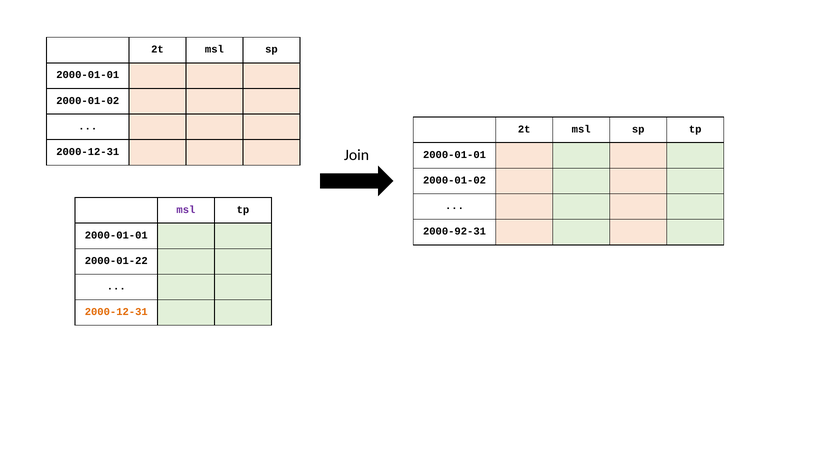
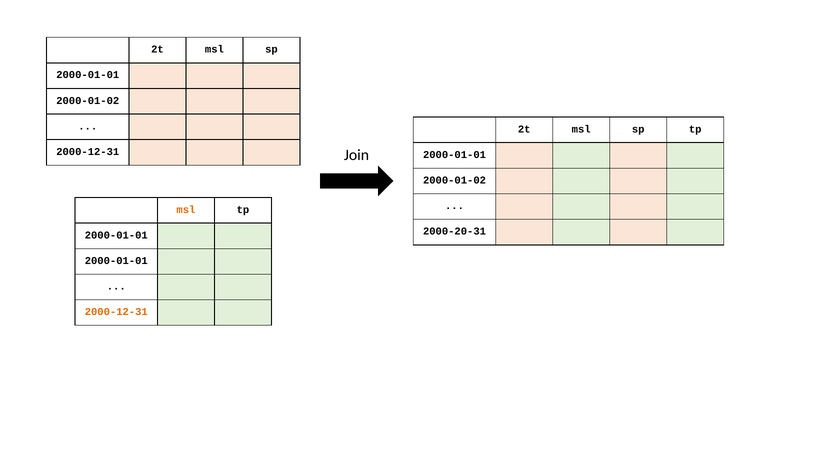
msl colour: purple -> orange (186, 209)
2000-92-31: 2000-92-31 -> 2000-20-31 (454, 231)
2000-01-22: 2000-01-22 -> 2000-01-01 (116, 260)
